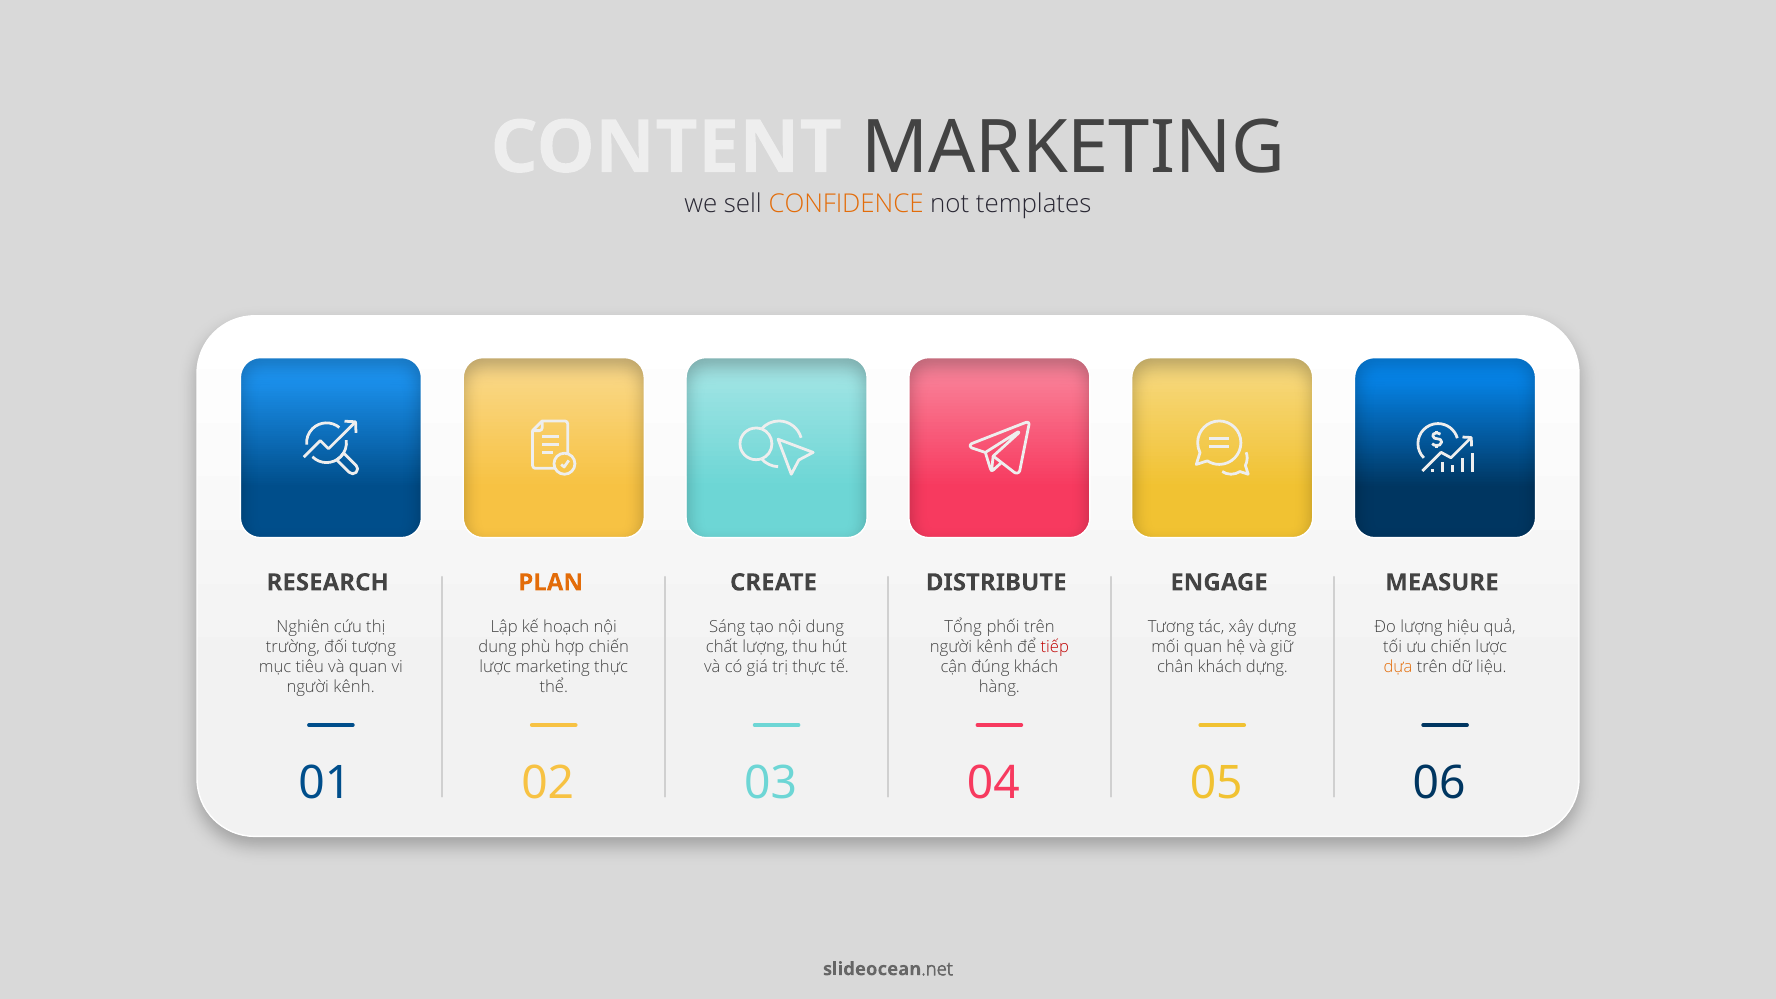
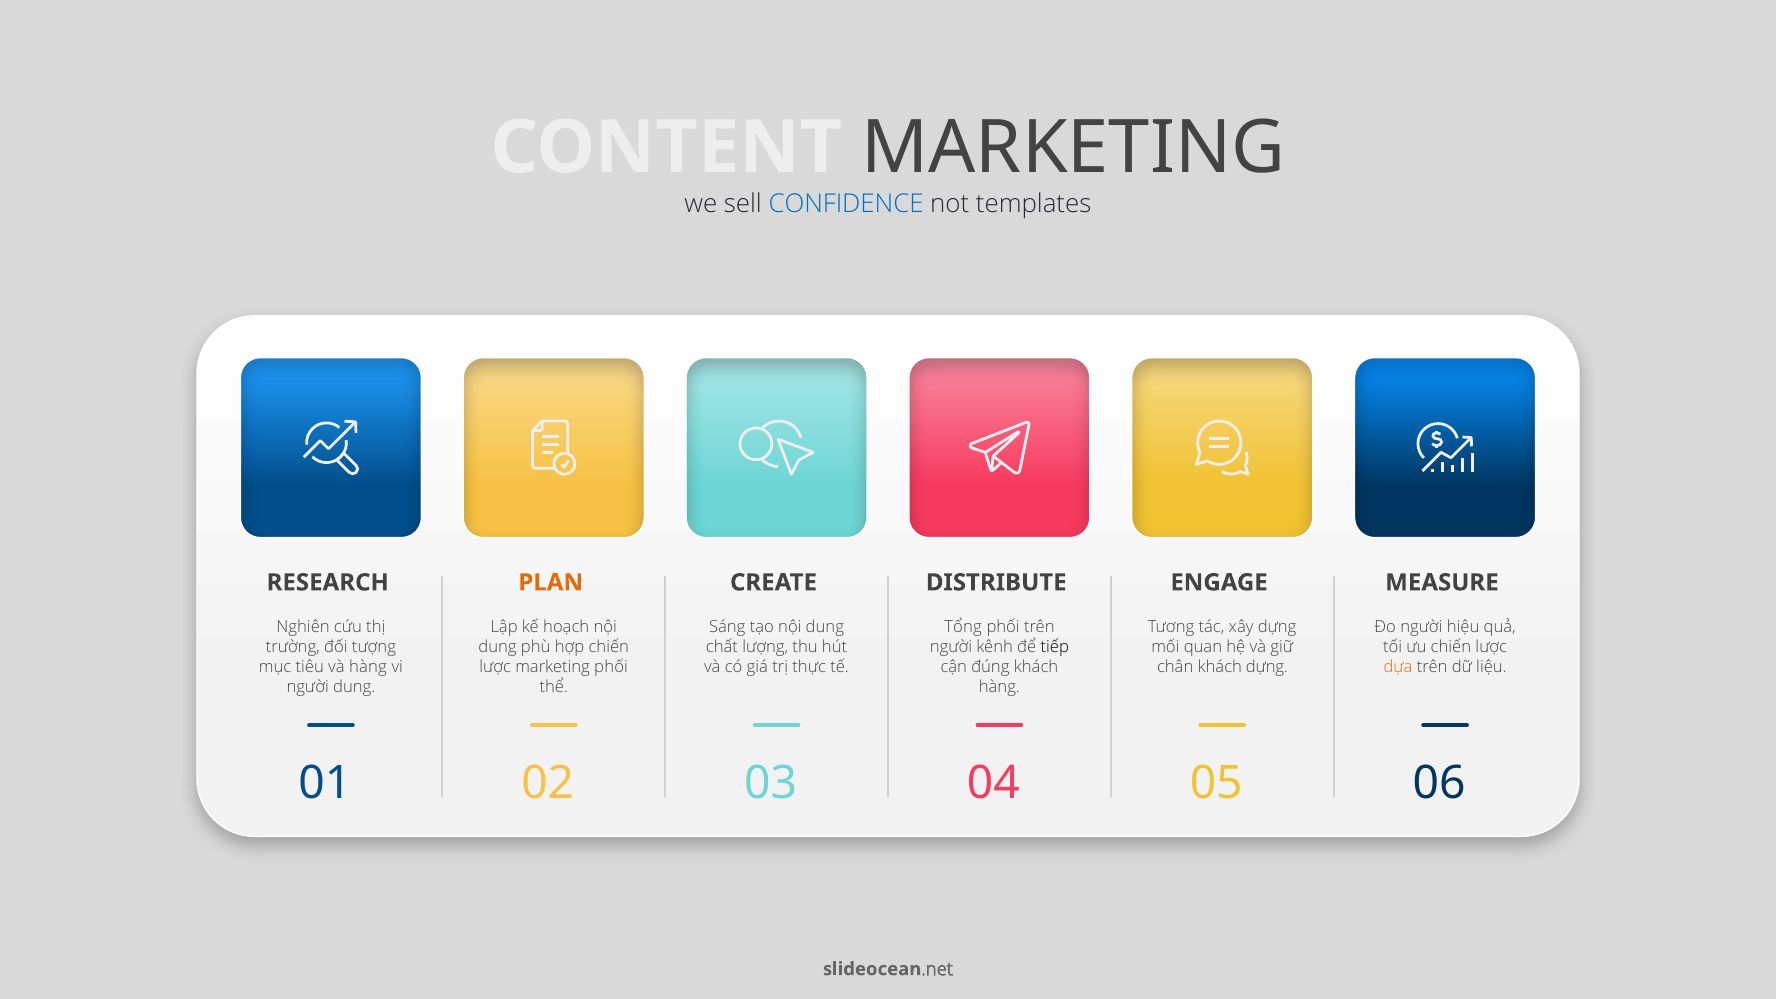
CONFIDENCE colour: orange -> blue (846, 204)
Đo lượng: lượng -> người (1421, 627)
tiếp colour: red -> black (1055, 647)
và quan: quan -> hàng (368, 667)
marketing thực: thực -> phối (611, 667)
kênh: kênh -> dung (354, 687)
